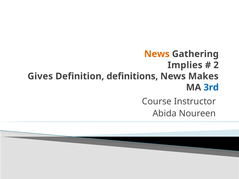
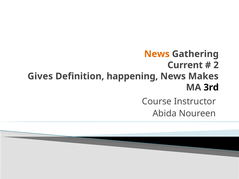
Implies: Implies -> Current (185, 65)
definitions: definitions -> happening (132, 76)
3rd colour: blue -> black (211, 88)
